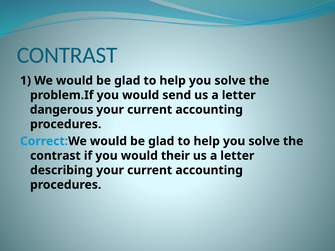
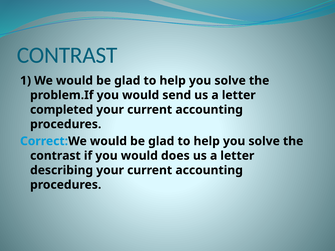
dangerous: dangerous -> completed (62, 110)
their: their -> does (175, 156)
